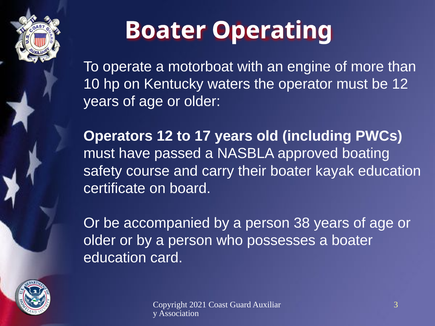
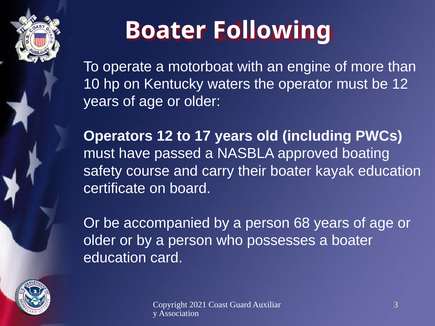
Operating: Operating -> Following (272, 30)
38: 38 -> 68 (302, 223)
